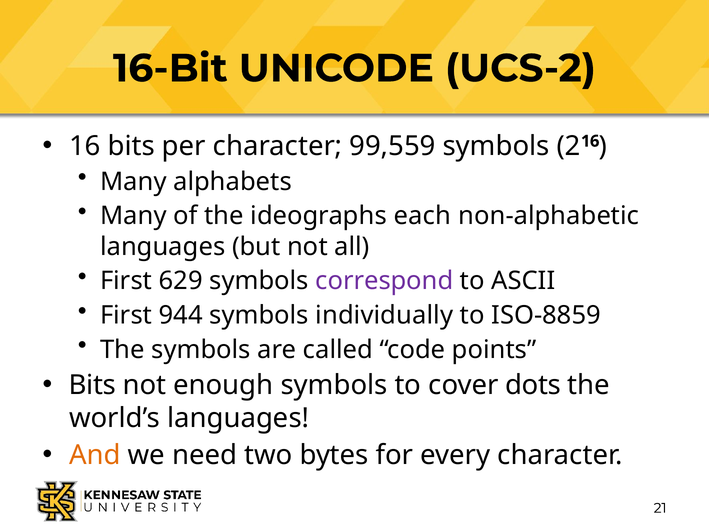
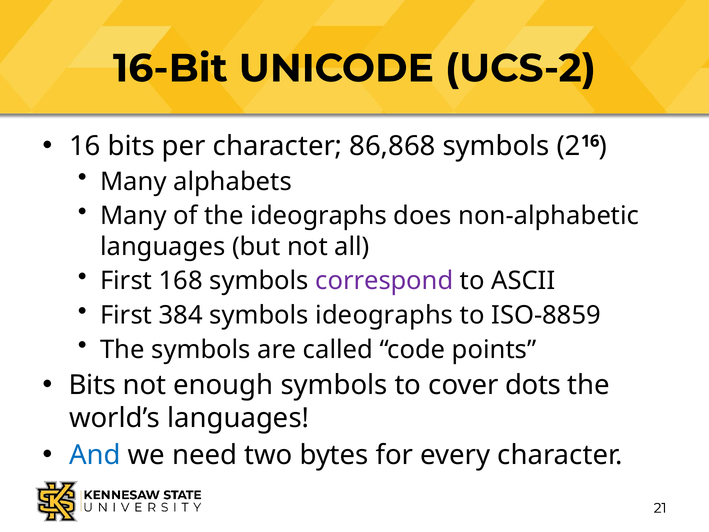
99,559: 99,559 -> 86,868 (393, 146)
each: each -> does (423, 216)
629: 629 -> 168 (181, 281)
944: 944 -> 384 (181, 315)
symbols individually: individually -> ideographs (384, 315)
And colour: orange -> blue (95, 455)
